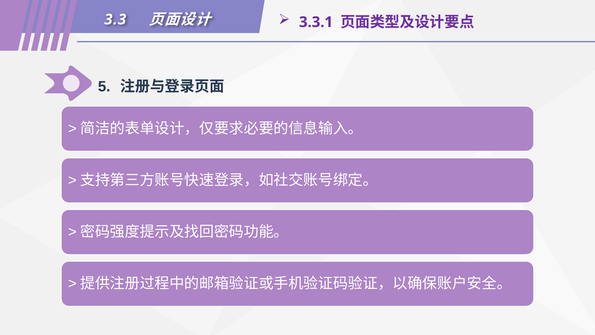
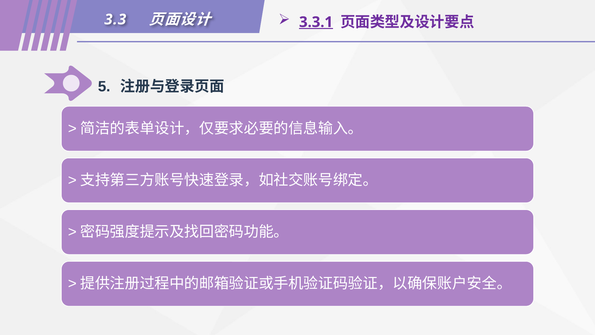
3.3.1 underline: none -> present (316, 22)
